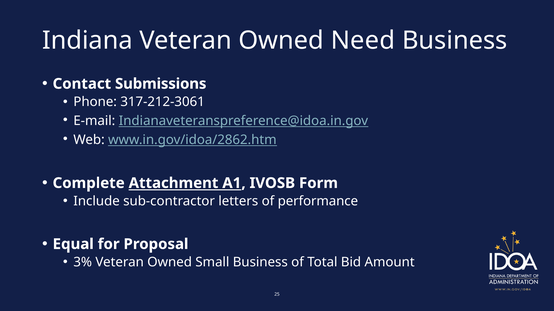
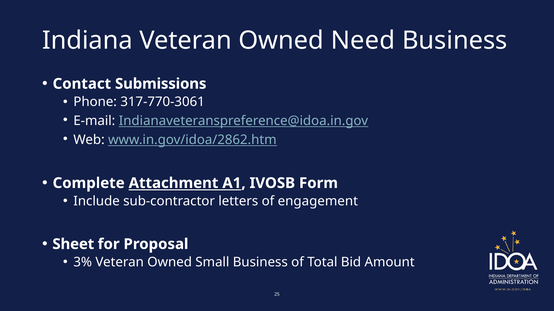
317-212-3061: 317-212-3061 -> 317-770-3061 (163, 102)
performance: performance -> engagement (318, 202)
Equal: Equal -> Sheet (73, 245)
